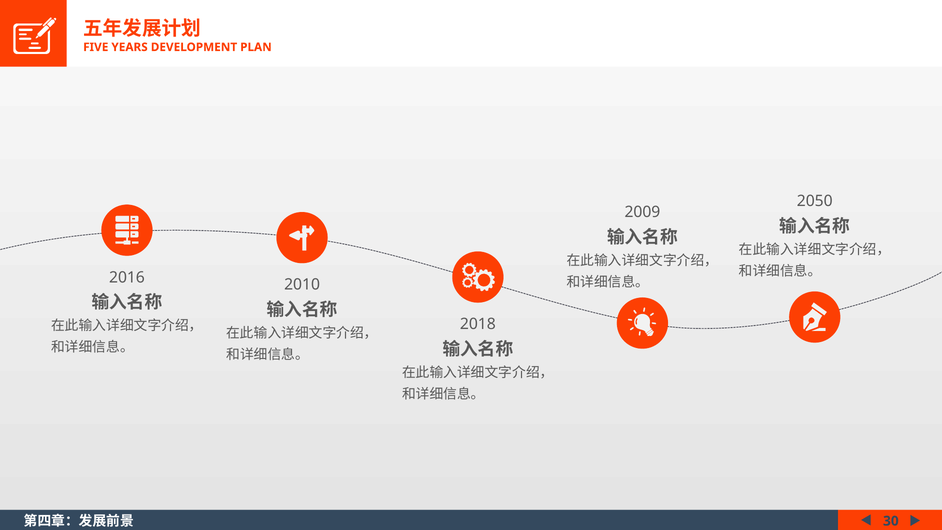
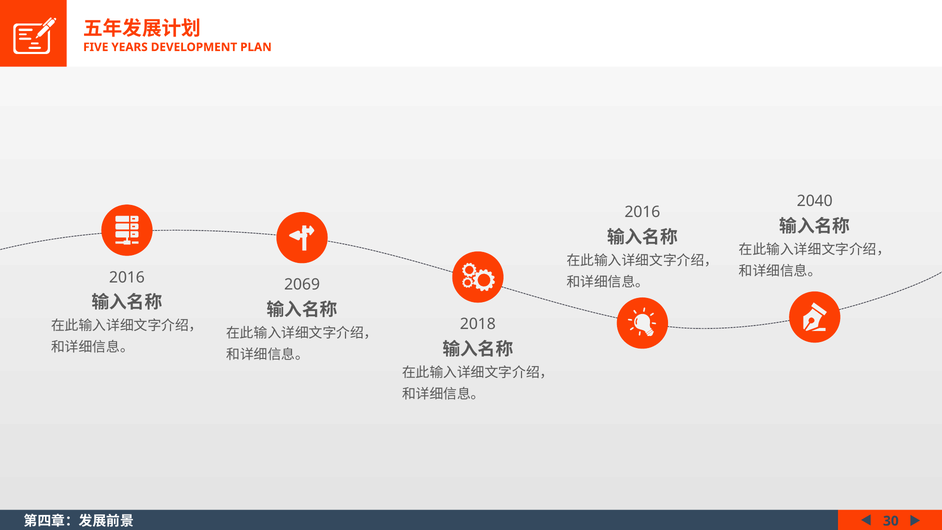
2050: 2050 -> 2040 (815, 201)
2009: 2009 -> 2016 (642, 212)
2010: 2010 -> 2069 (302, 285)
